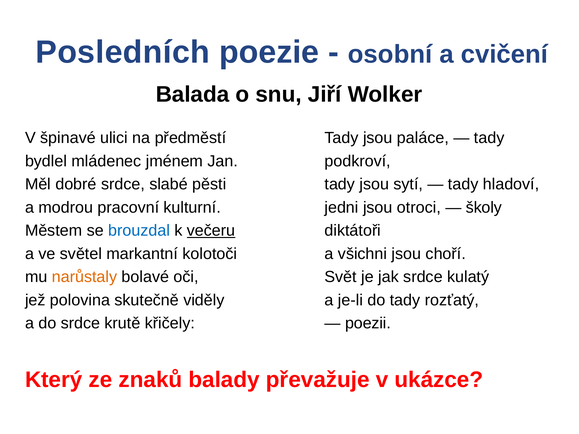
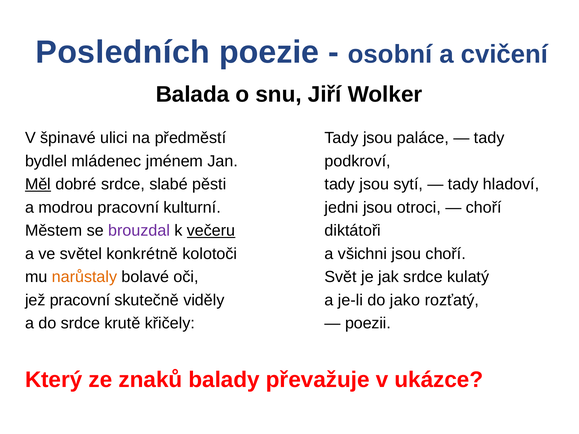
Měl underline: none -> present (38, 184)
školy: školy -> choří (484, 208)
brouzdal colour: blue -> purple (139, 231)
markantní: markantní -> konkrétně (142, 254)
jež polovina: polovina -> pracovní (80, 300)
do tady: tady -> jako (405, 300)
